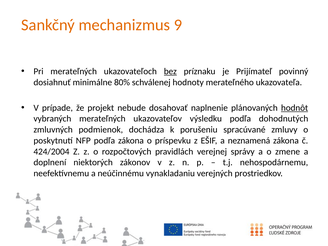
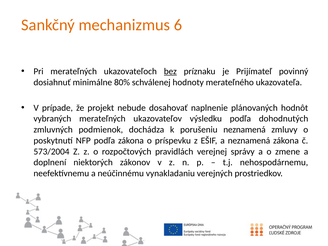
9: 9 -> 6 (178, 25)
hodnôt underline: present -> none (295, 108)
porušeniu spracúvané: spracúvané -> neznamená (244, 130)
424/2004: 424/2004 -> 573/2004 (51, 152)
